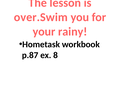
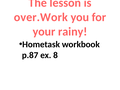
over.Swim: over.Swim -> over.Work (41, 17)
